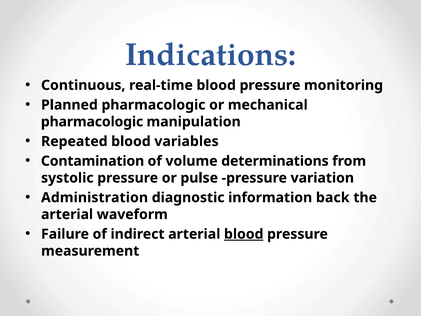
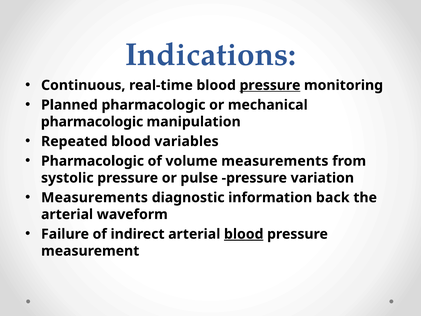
pressure underline: none -> present (270, 85)
Contamination: Contamination -> Pharmacologic (93, 161)
volume determinations: determinations -> measurements (275, 161)
Administration: Administration -> Measurements (95, 197)
